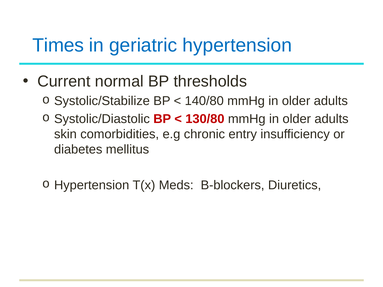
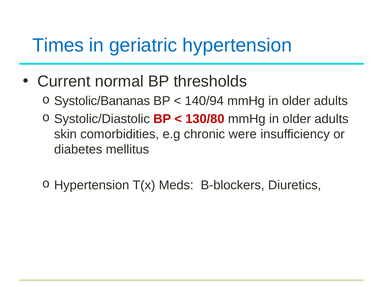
Systolic/Stabilize: Systolic/Stabilize -> Systolic/Bananas (102, 101)
140/80: 140/80 -> 140/94 (204, 101)
entry: entry -> were (243, 134)
